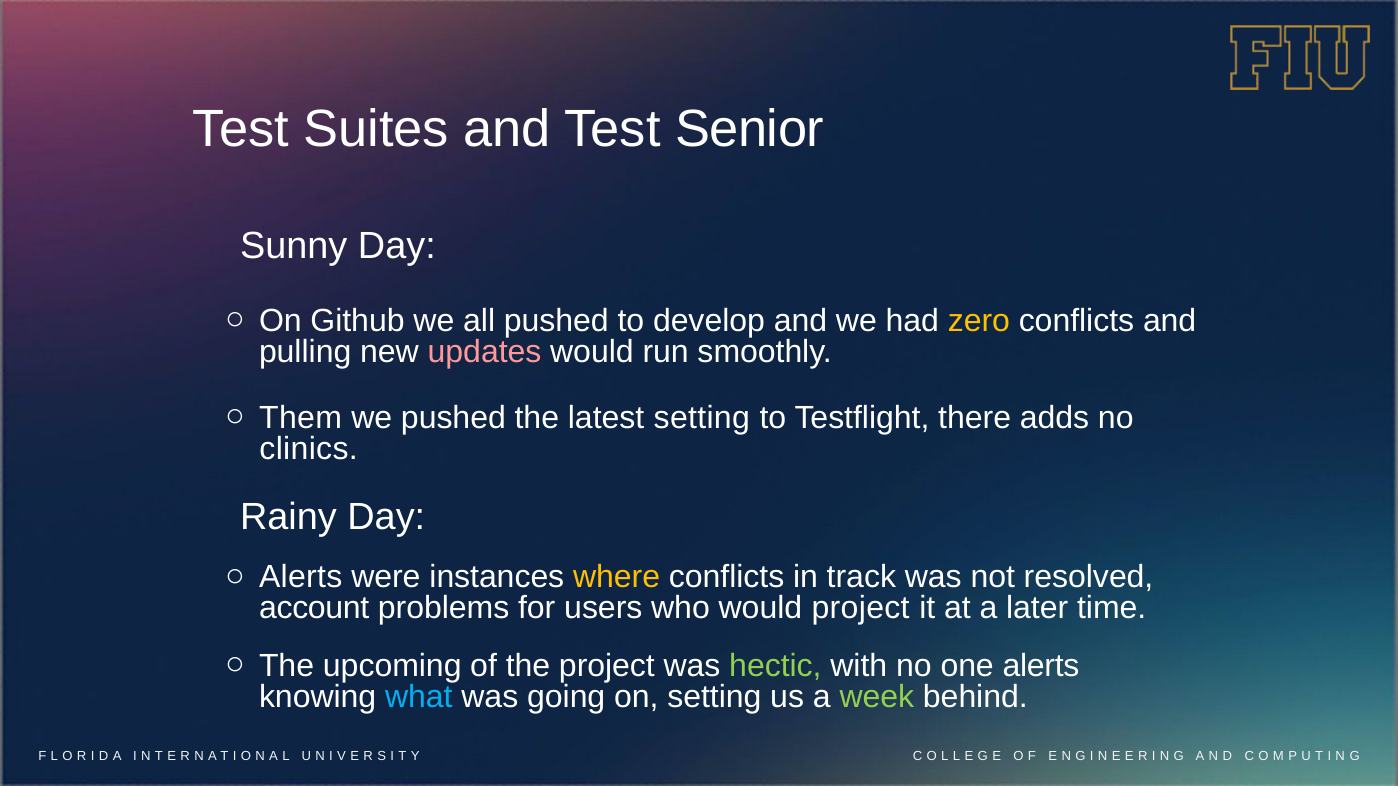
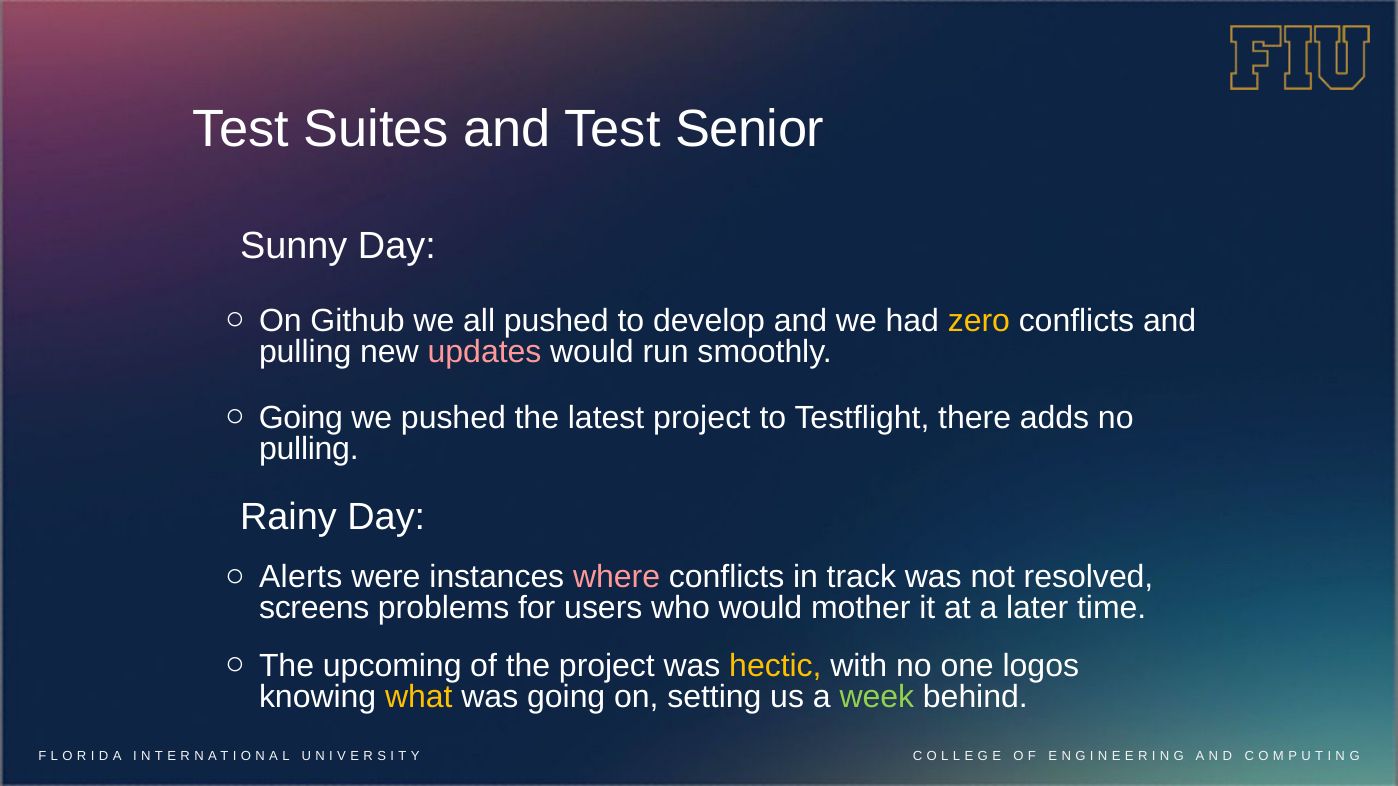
Them: Them -> Going (301, 418)
latest setting: setting -> project (702, 418)
clinics: clinics -> pulling (309, 449)
where colour: yellow -> pink (617, 578)
account: account -> screens (314, 609)
would project: project -> mother (861, 609)
hectic colour: light green -> yellow (775, 666)
one alerts: alerts -> logos (1041, 666)
what colour: light blue -> yellow (419, 697)
